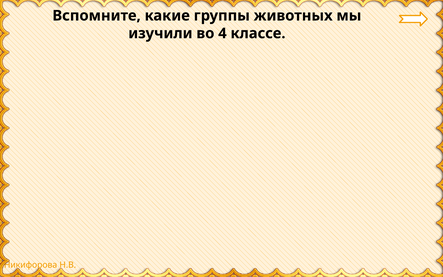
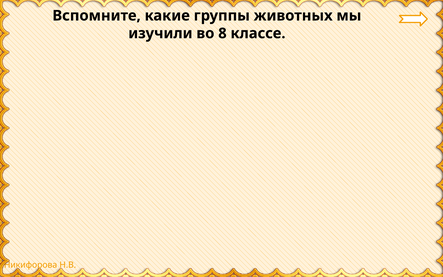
4: 4 -> 8 (222, 33)
